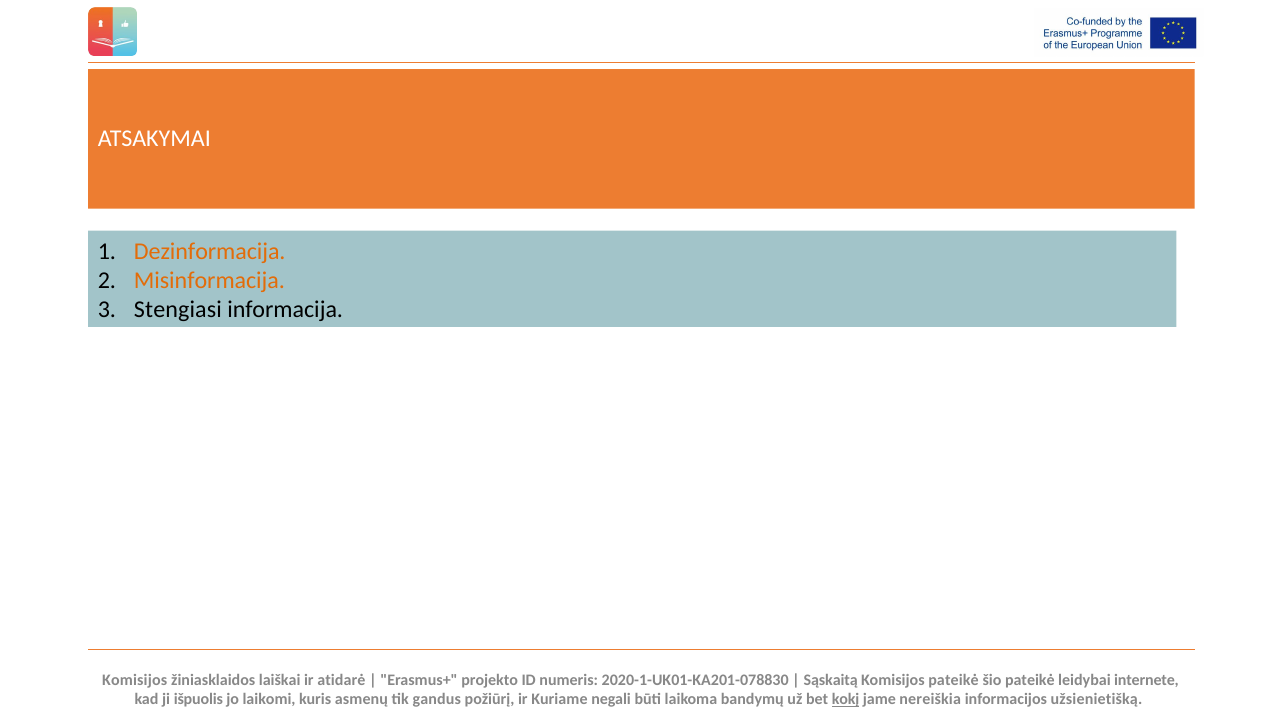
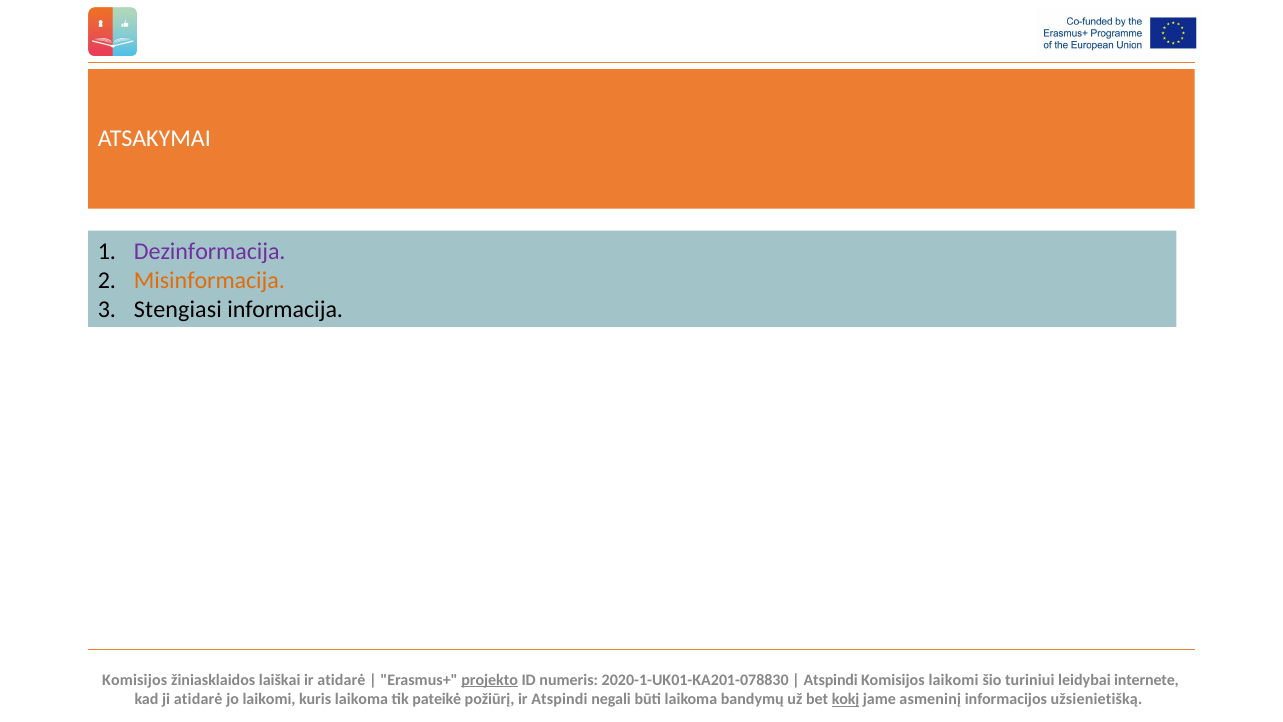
Dezinformacija colour: orange -> purple (210, 251)
projekto underline: none -> present (490, 680)
Sąskaitą: Sąskaitą -> Atspindi (831, 680)
Komisijos pateikė: pateikė -> laikomi (954, 680)
šio pateikė: pateikė -> turiniui (1030, 680)
ji išpuolis: išpuolis -> atidarė (198, 699)
kuris asmenų: asmenų -> laikoma (361, 699)
gandus: gandus -> pateikė (437, 699)
ir Kuriame: Kuriame -> Atspindi (559, 699)
nereiškia: nereiškia -> asmeninį (930, 699)
